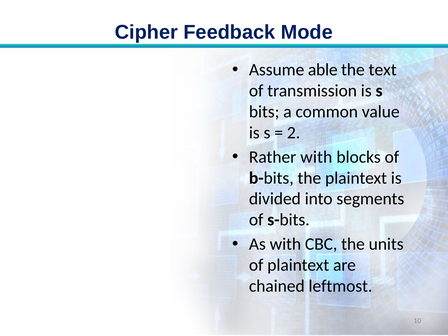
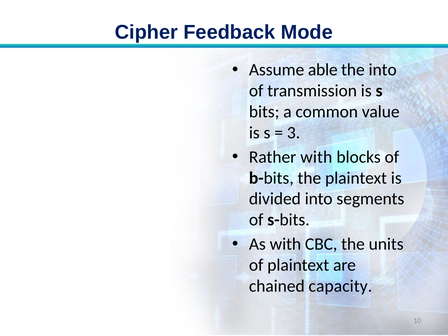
the text: text -> into (383, 70)
2: 2 -> 3 (294, 133)
leftmost: leftmost -> capacity (340, 286)
